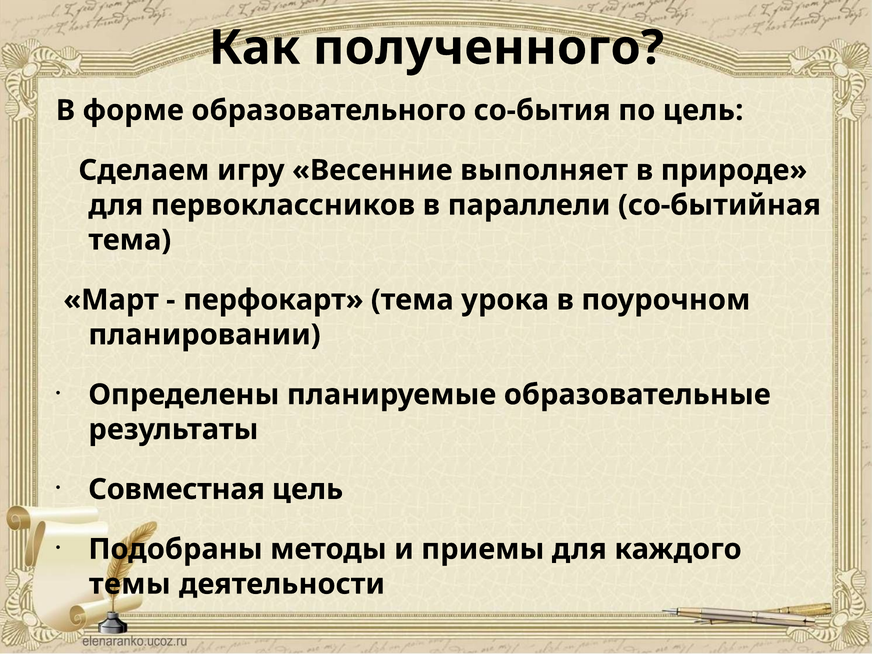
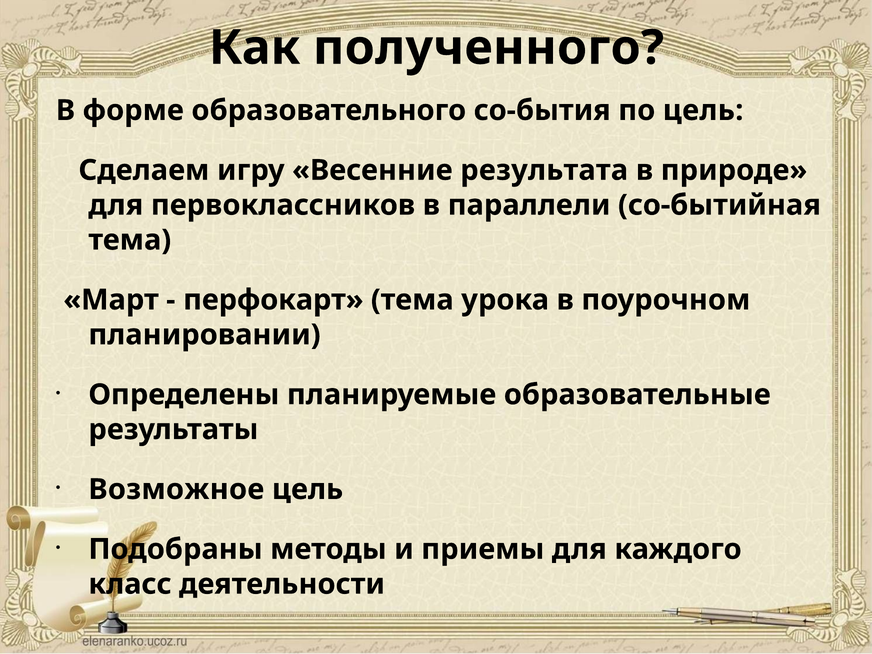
выполняет: выполняет -> результата (544, 170)
Совместная: Совместная -> Возможное (176, 489)
темы: темы -> класс (130, 584)
